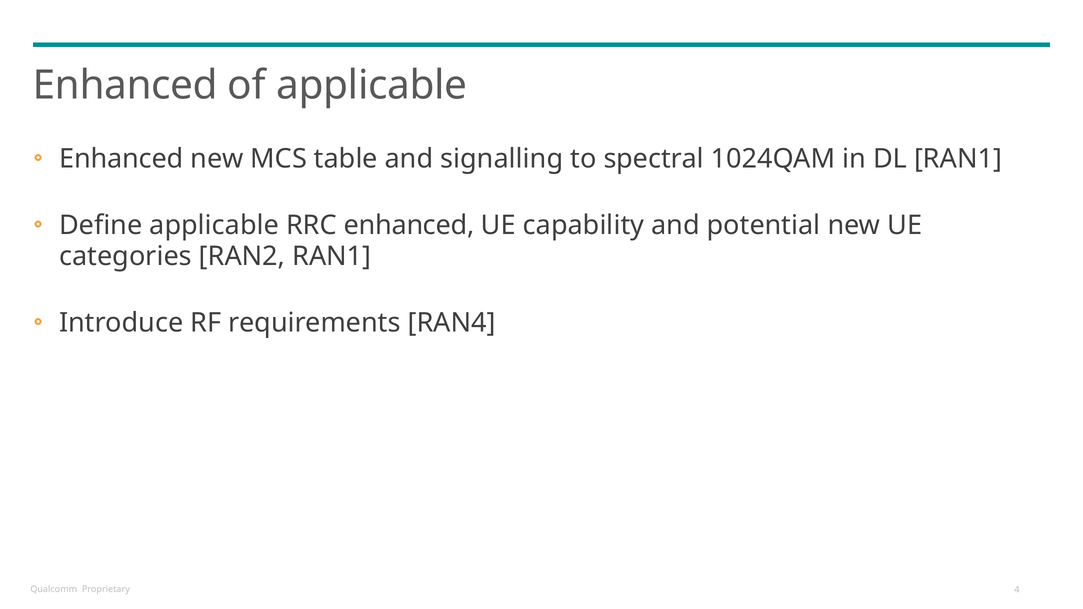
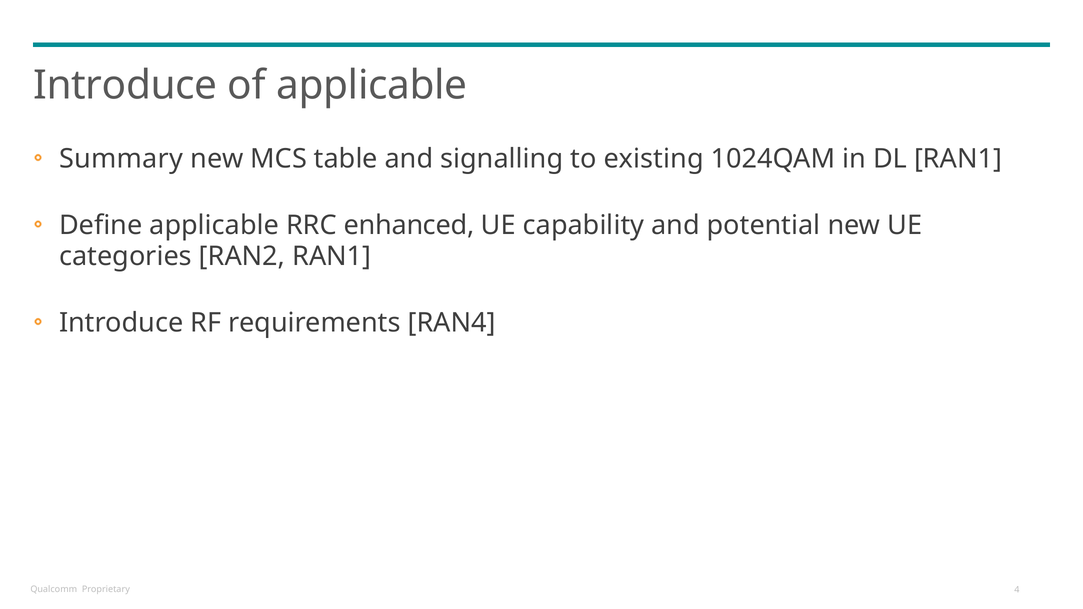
Enhanced: Enhanced -> Introduce (125, 86)
Enhanced: Enhanced -> Summary (121, 159)
spectral: spectral -> existing (654, 159)
